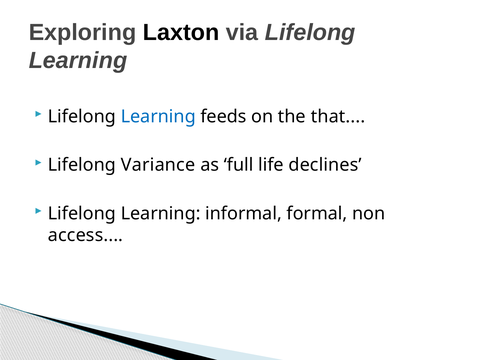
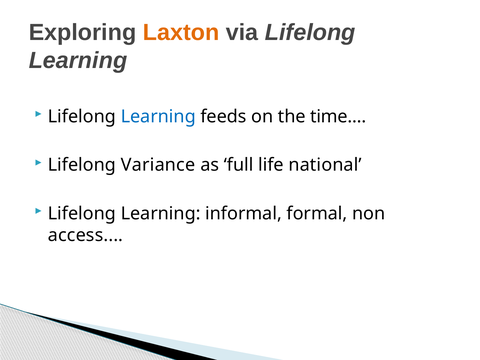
Laxton colour: black -> orange (181, 32)
that: that -> time (338, 116)
declines: declines -> national (325, 165)
